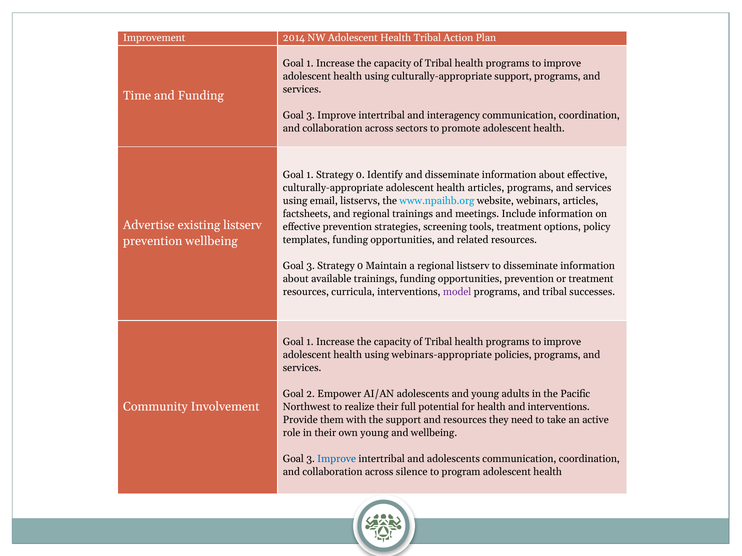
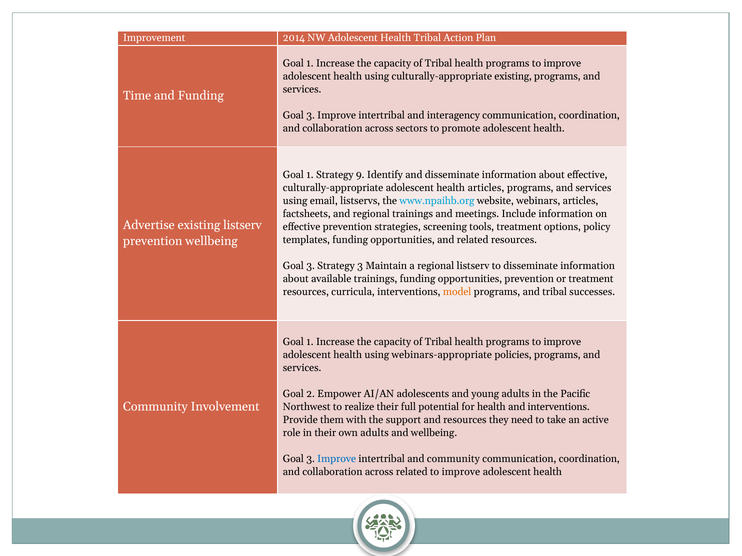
culturally-appropriate support: support -> existing (513, 76)
1 Strategy 0: 0 -> 9 (360, 175)
3 Strategy 0: 0 -> 3 (360, 266)
model colour: purple -> orange (457, 292)
own young: young -> adults (375, 433)
and adolescents: adolescents -> community (453, 459)
across silence: silence -> related (412, 472)
program: program -> improve (461, 472)
